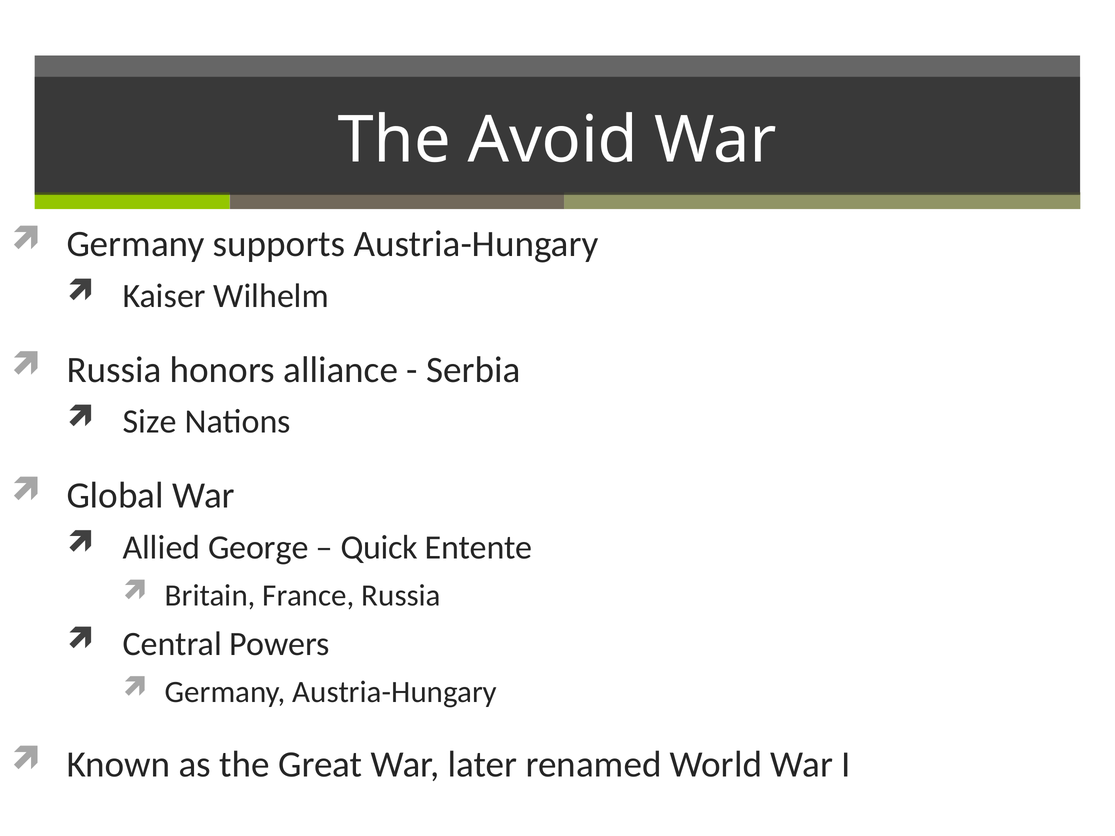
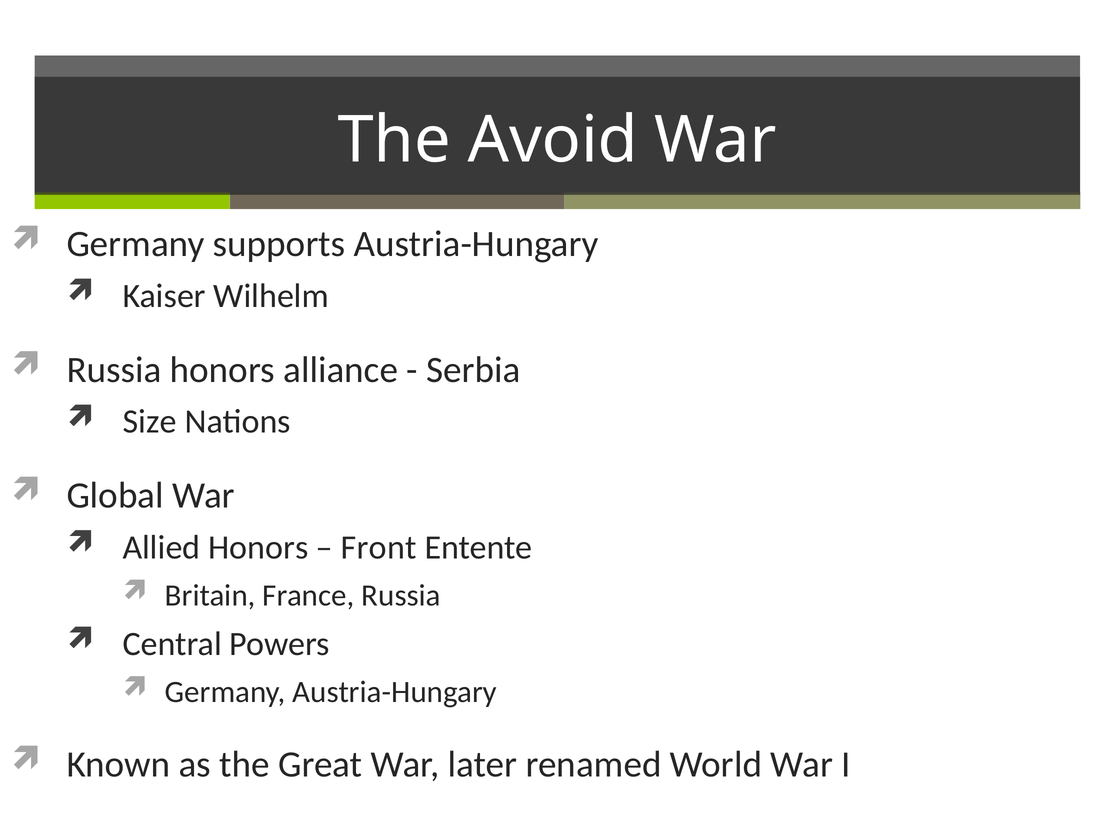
Allied George: George -> Honors (258, 547)
Quick: Quick -> Front (379, 547)
